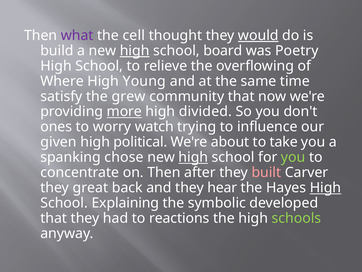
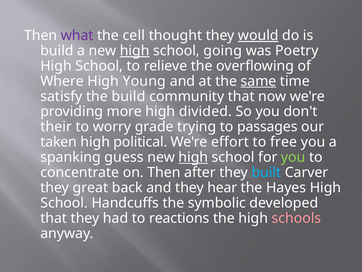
board: board -> going (223, 51)
same underline: none -> present (258, 81)
the grew: grew -> build (129, 96)
more underline: present -> none (124, 111)
ones: ones -> their (56, 127)
watch: watch -> grade (154, 127)
influence: influence -> passages (267, 127)
given: given -> taken (59, 142)
about: about -> effort (230, 142)
take: take -> free (284, 142)
chose: chose -> guess (124, 157)
built colour: pink -> light blue (266, 172)
High underline: present -> none (325, 187)
Explaining: Explaining -> Handcuffs (125, 203)
schools colour: light green -> pink (296, 218)
